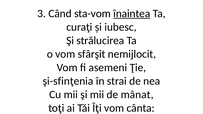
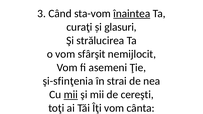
iubesc: iubesc -> glasuri (121, 27)
mii underline: none -> present (71, 95)
mânat: mânat -> cereşti (137, 95)
